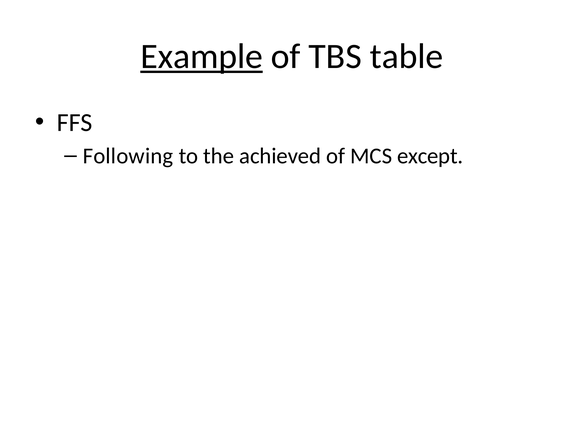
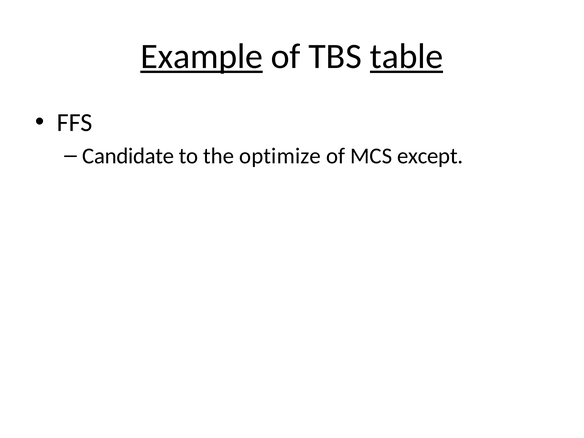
table underline: none -> present (407, 57)
Following: Following -> Candidate (128, 156)
achieved: achieved -> optimize (280, 156)
